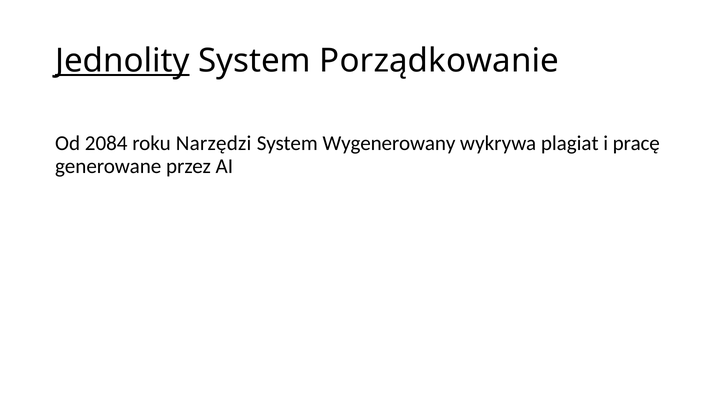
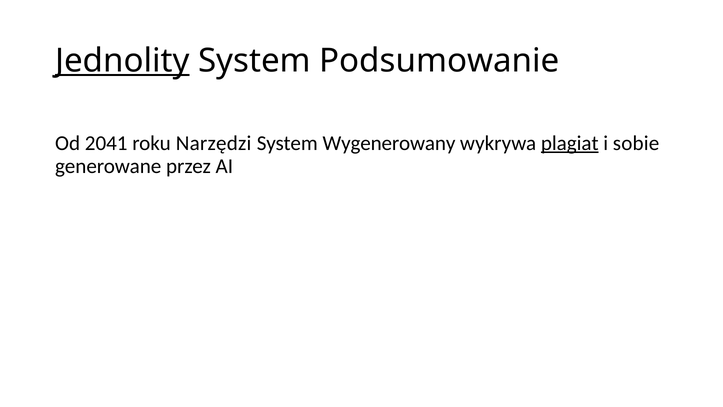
Porządkowanie: Porządkowanie -> Podsumowanie (439, 61)
2084: 2084 -> 2041 (106, 143)
plagiat underline: none -> present (570, 143)
pracę: pracę -> sobie (636, 143)
